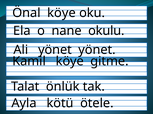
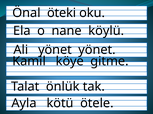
Önal köye: köye -> öteki (62, 13)
okulu: okulu -> köylü (106, 31)
